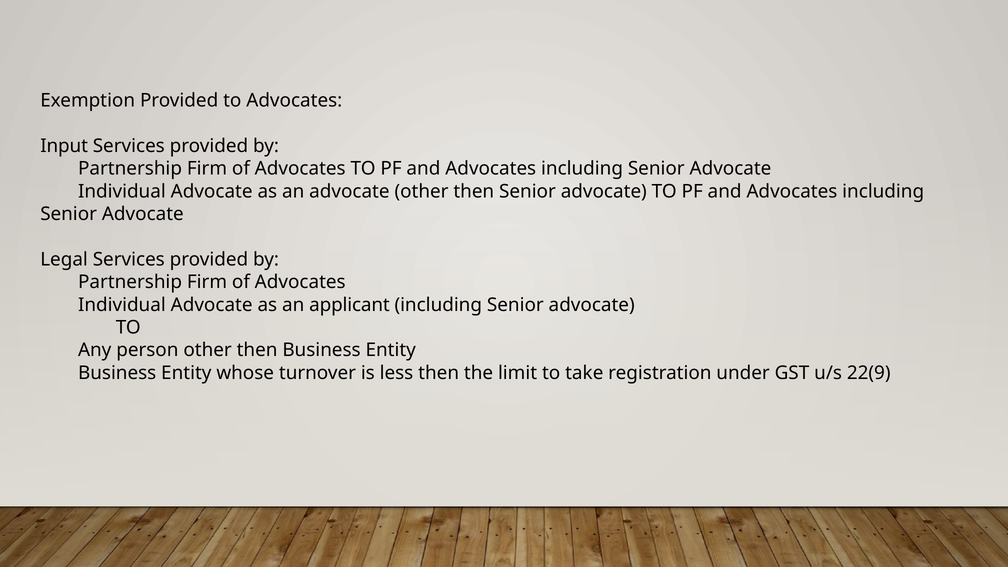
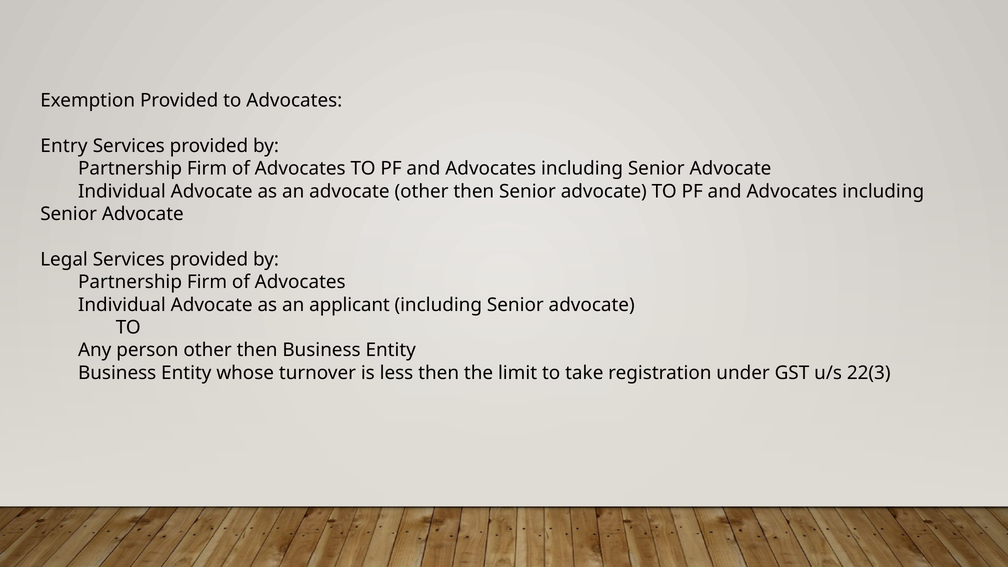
Input: Input -> Entry (64, 146)
22(9: 22(9 -> 22(3 (869, 373)
